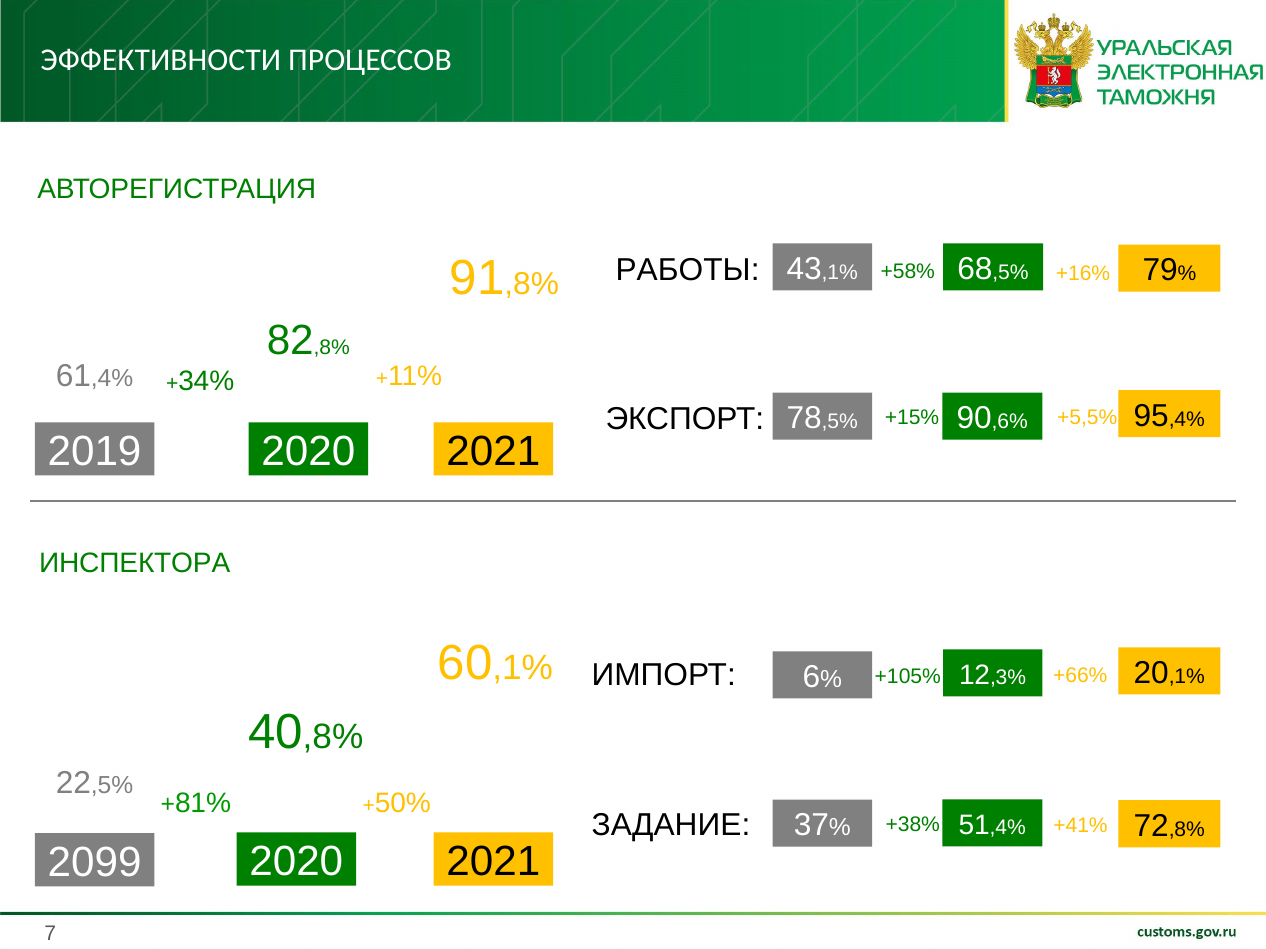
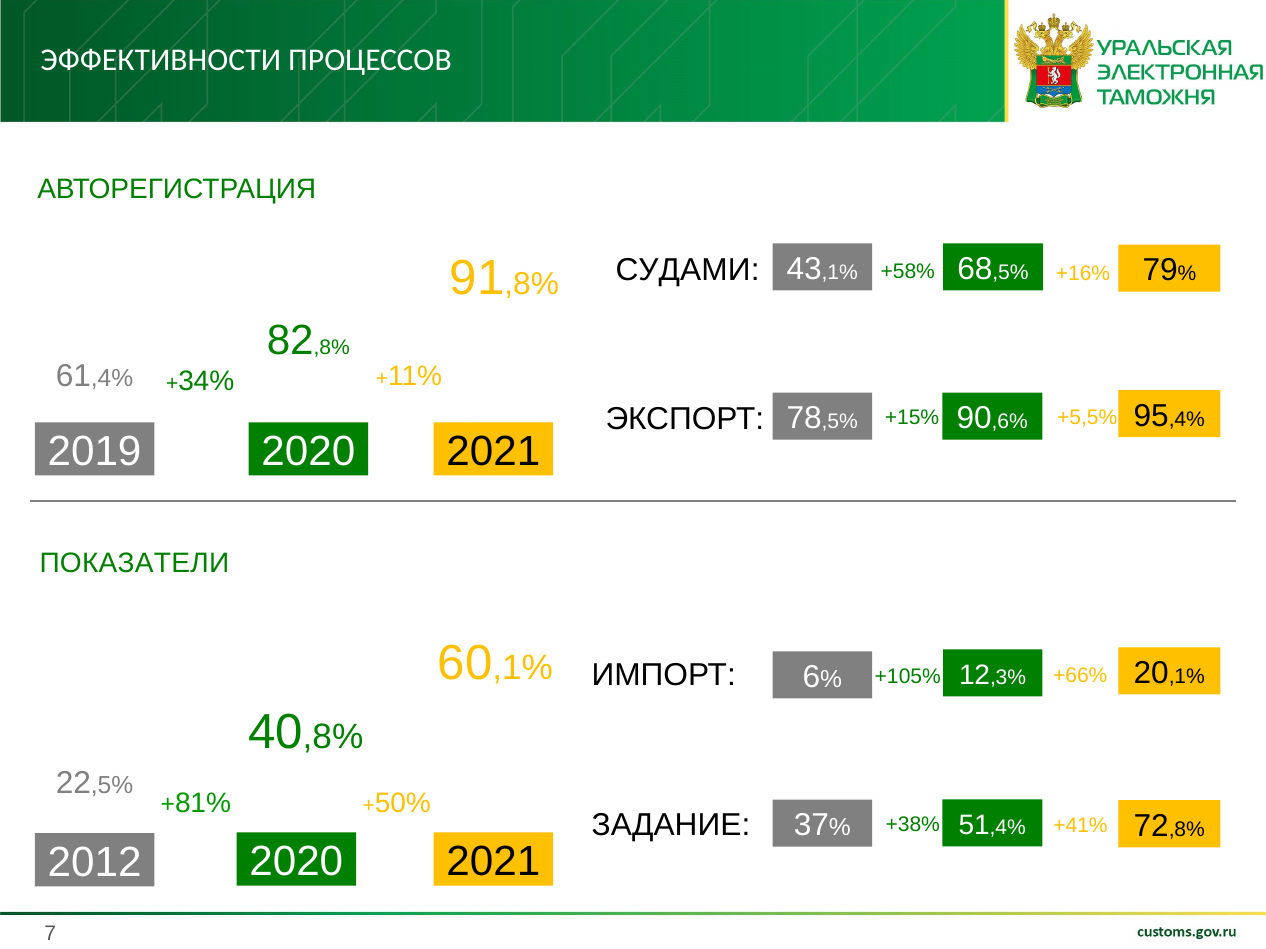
РАБОТЫ: РАБОТЫ -> СУДАМИ (688, 270)
ИНСПЕКТОРА: ИНСПЕКТОРА -> ПОКАЗАТЕЛИ (134, 563)
2099: 2099 -> 2012 (95, 863)
